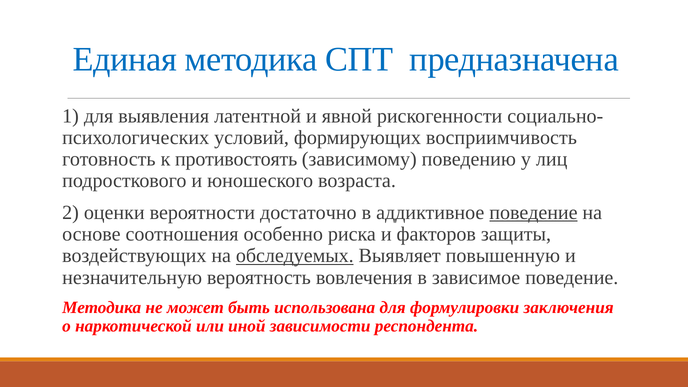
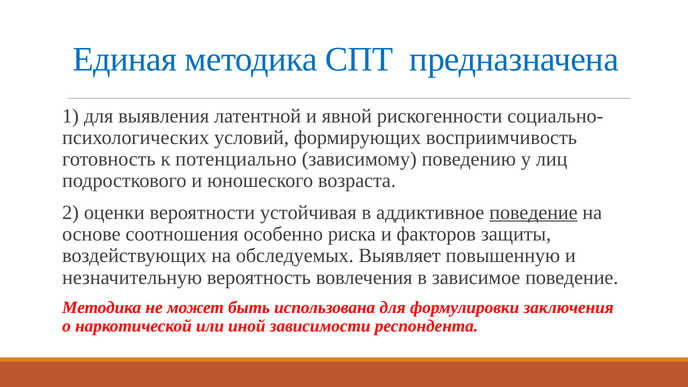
противостоять: противостоять -> потенциально (236, 159)
достаточно: достаточно -> устойчивая (308, 213)
обследуемых underline: present -> none (295, 256)
